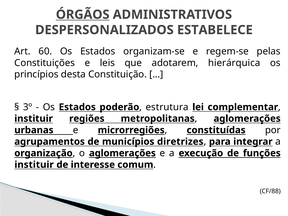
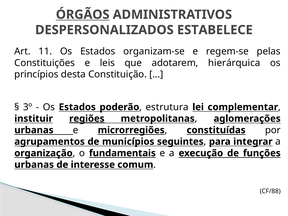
60: 60 -> 11 (45, 51)
regiões underline: none -> present (87, 119)
diretrizes: diretrizes -> seguintes (180, 142)
o aglomerações: aglomerações -> fundamentais (122, 153)
instituir: instituir -> urbanas (34, 165)
